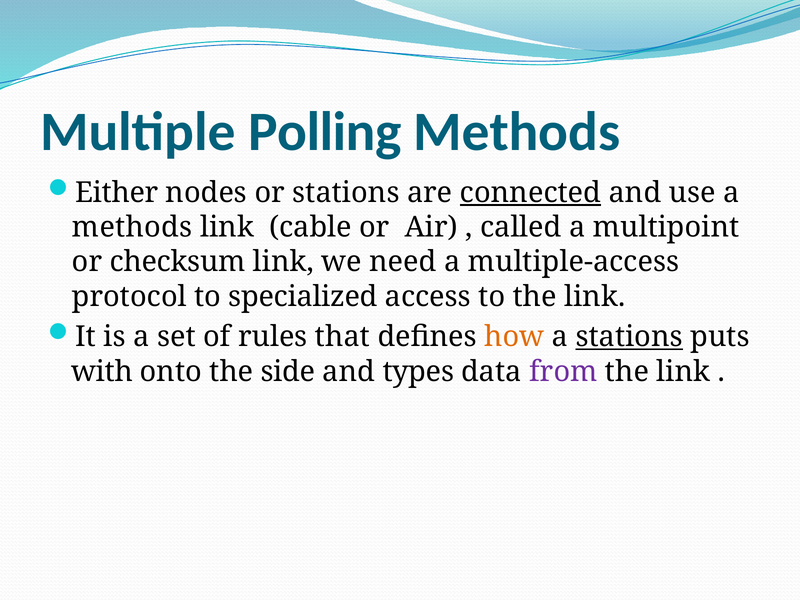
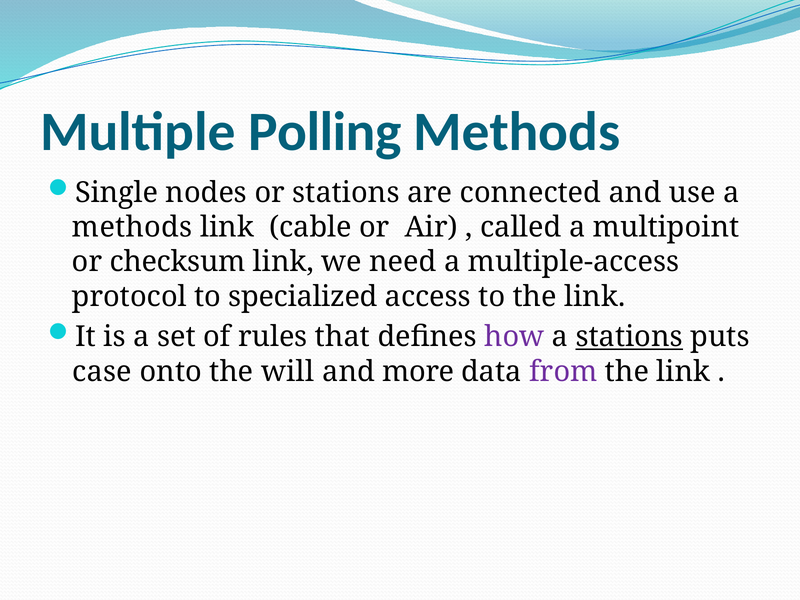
Either: Either -> Single (117, 193)
connected underline: present -> none (531, 193)
how colour: orange -> purple (514, 337)
with: with -> case (102, 372)
side: side -> will (288, 372)
types: types -> more (418, 372)
